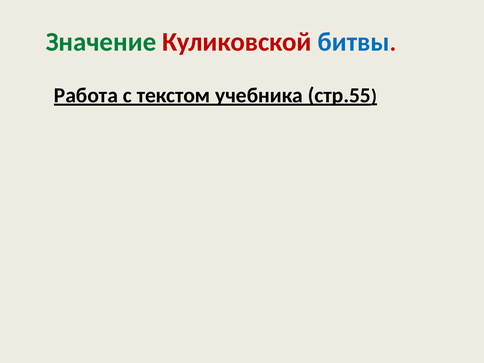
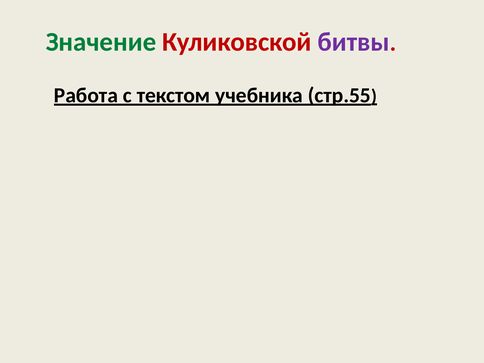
битвы colour: blue -> purple (354, 42)
